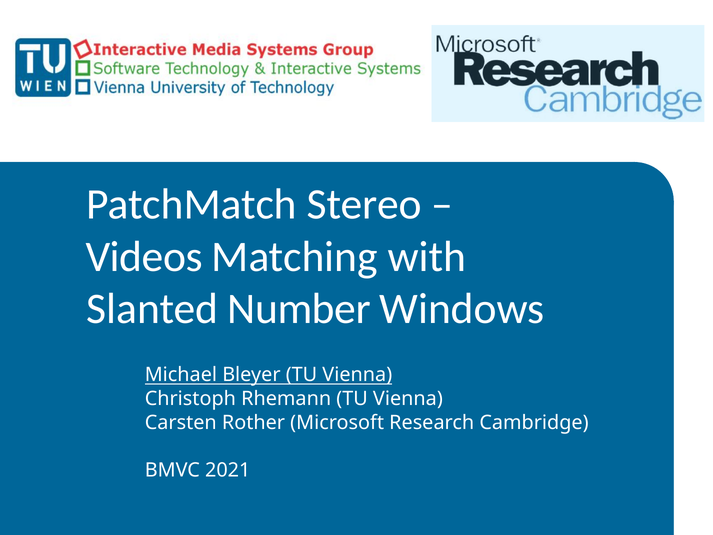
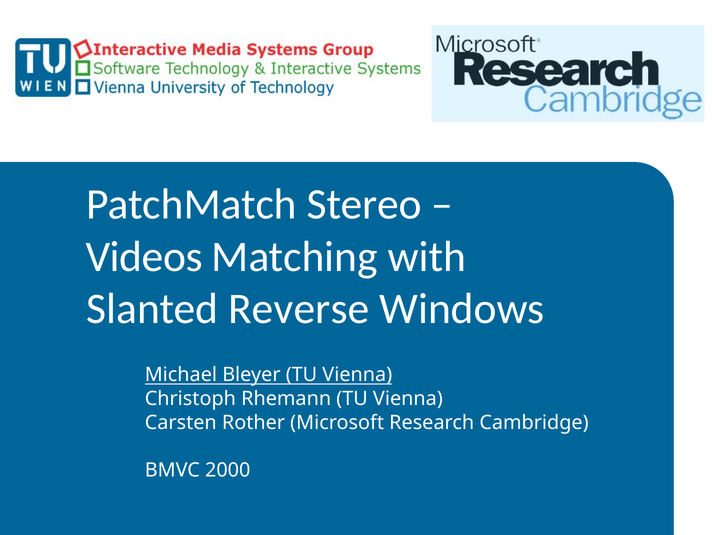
Number: Number -> Reverse (299, 309)
2021: 2021 -> 2000 (228, 470)
